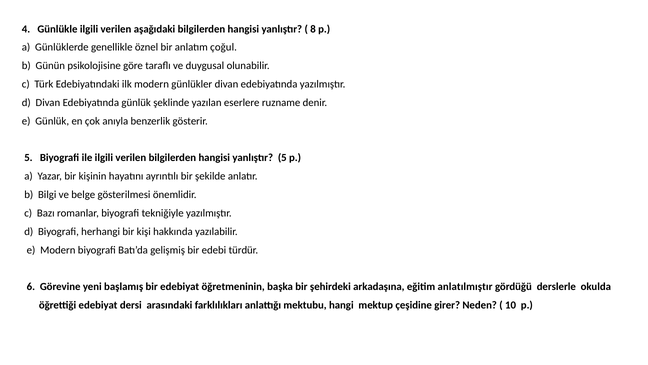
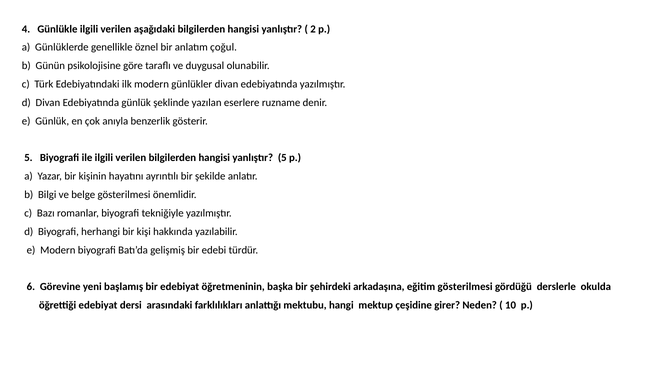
8: 8 -> 2 (313, 29)
eğitim anlatılmıştır: anlatılmıştır -> gösterilmesi (465, 286)
